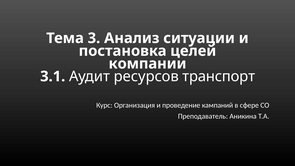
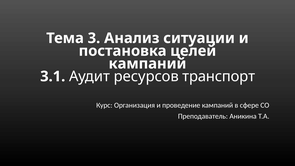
компании: компании -> кампаний (147, 64)
